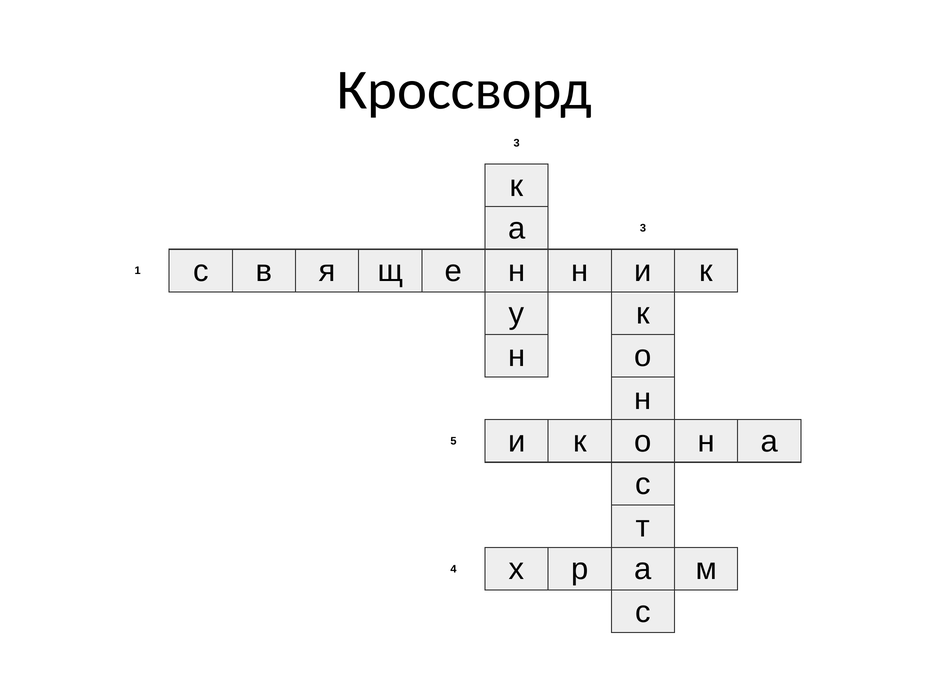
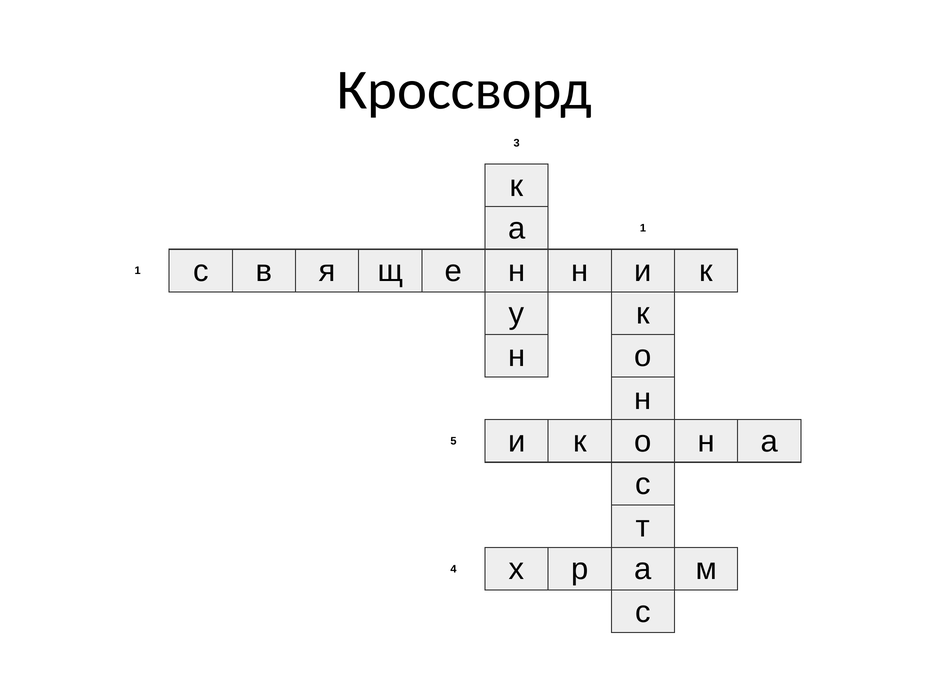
а 3: 3 -> 1 (643, 228)
